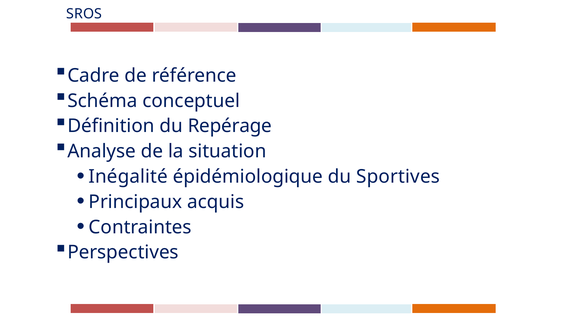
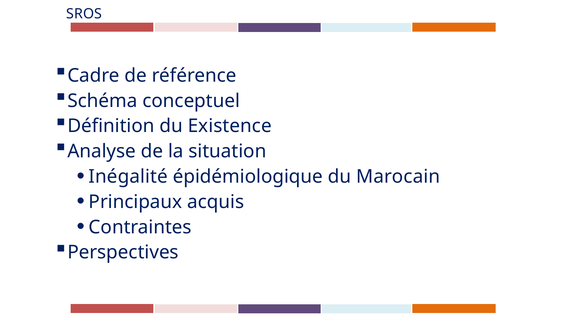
Repérage: Repérage -> Existence (230, 126)
Sportives: Sportives -> Marocain (398, 177)
